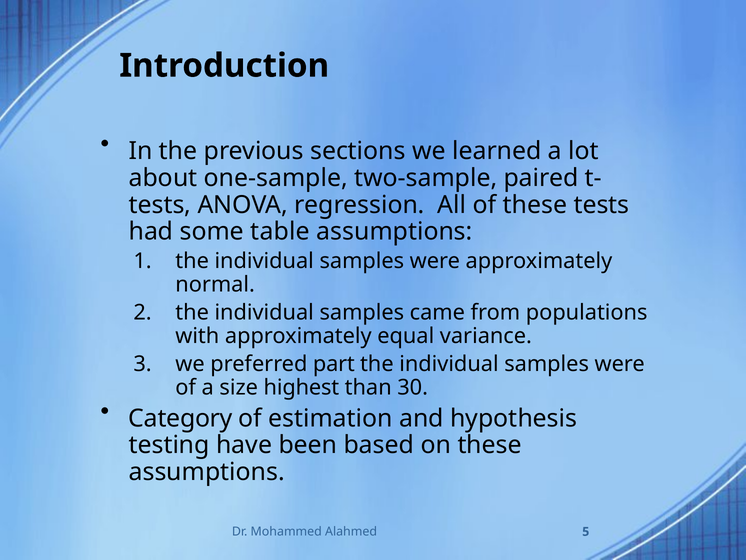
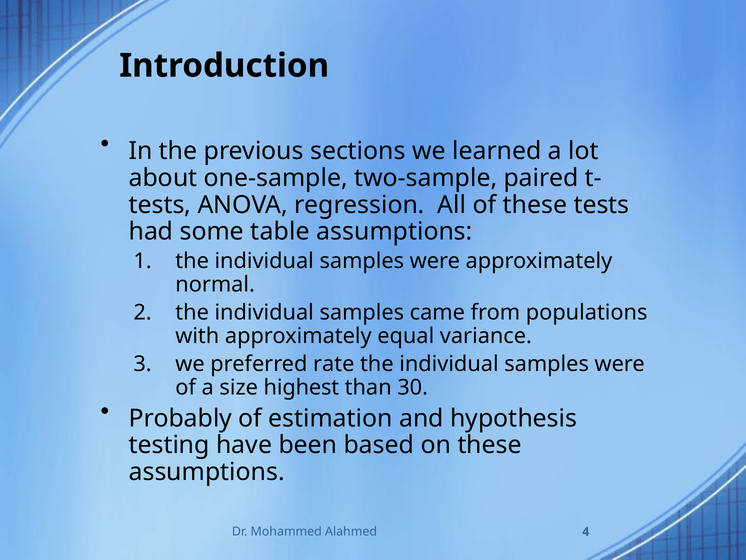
part: part -> rate (334, 364)
Category: Category -> Probably (180, 418)
5: 5 -> 4 (586, 531)
